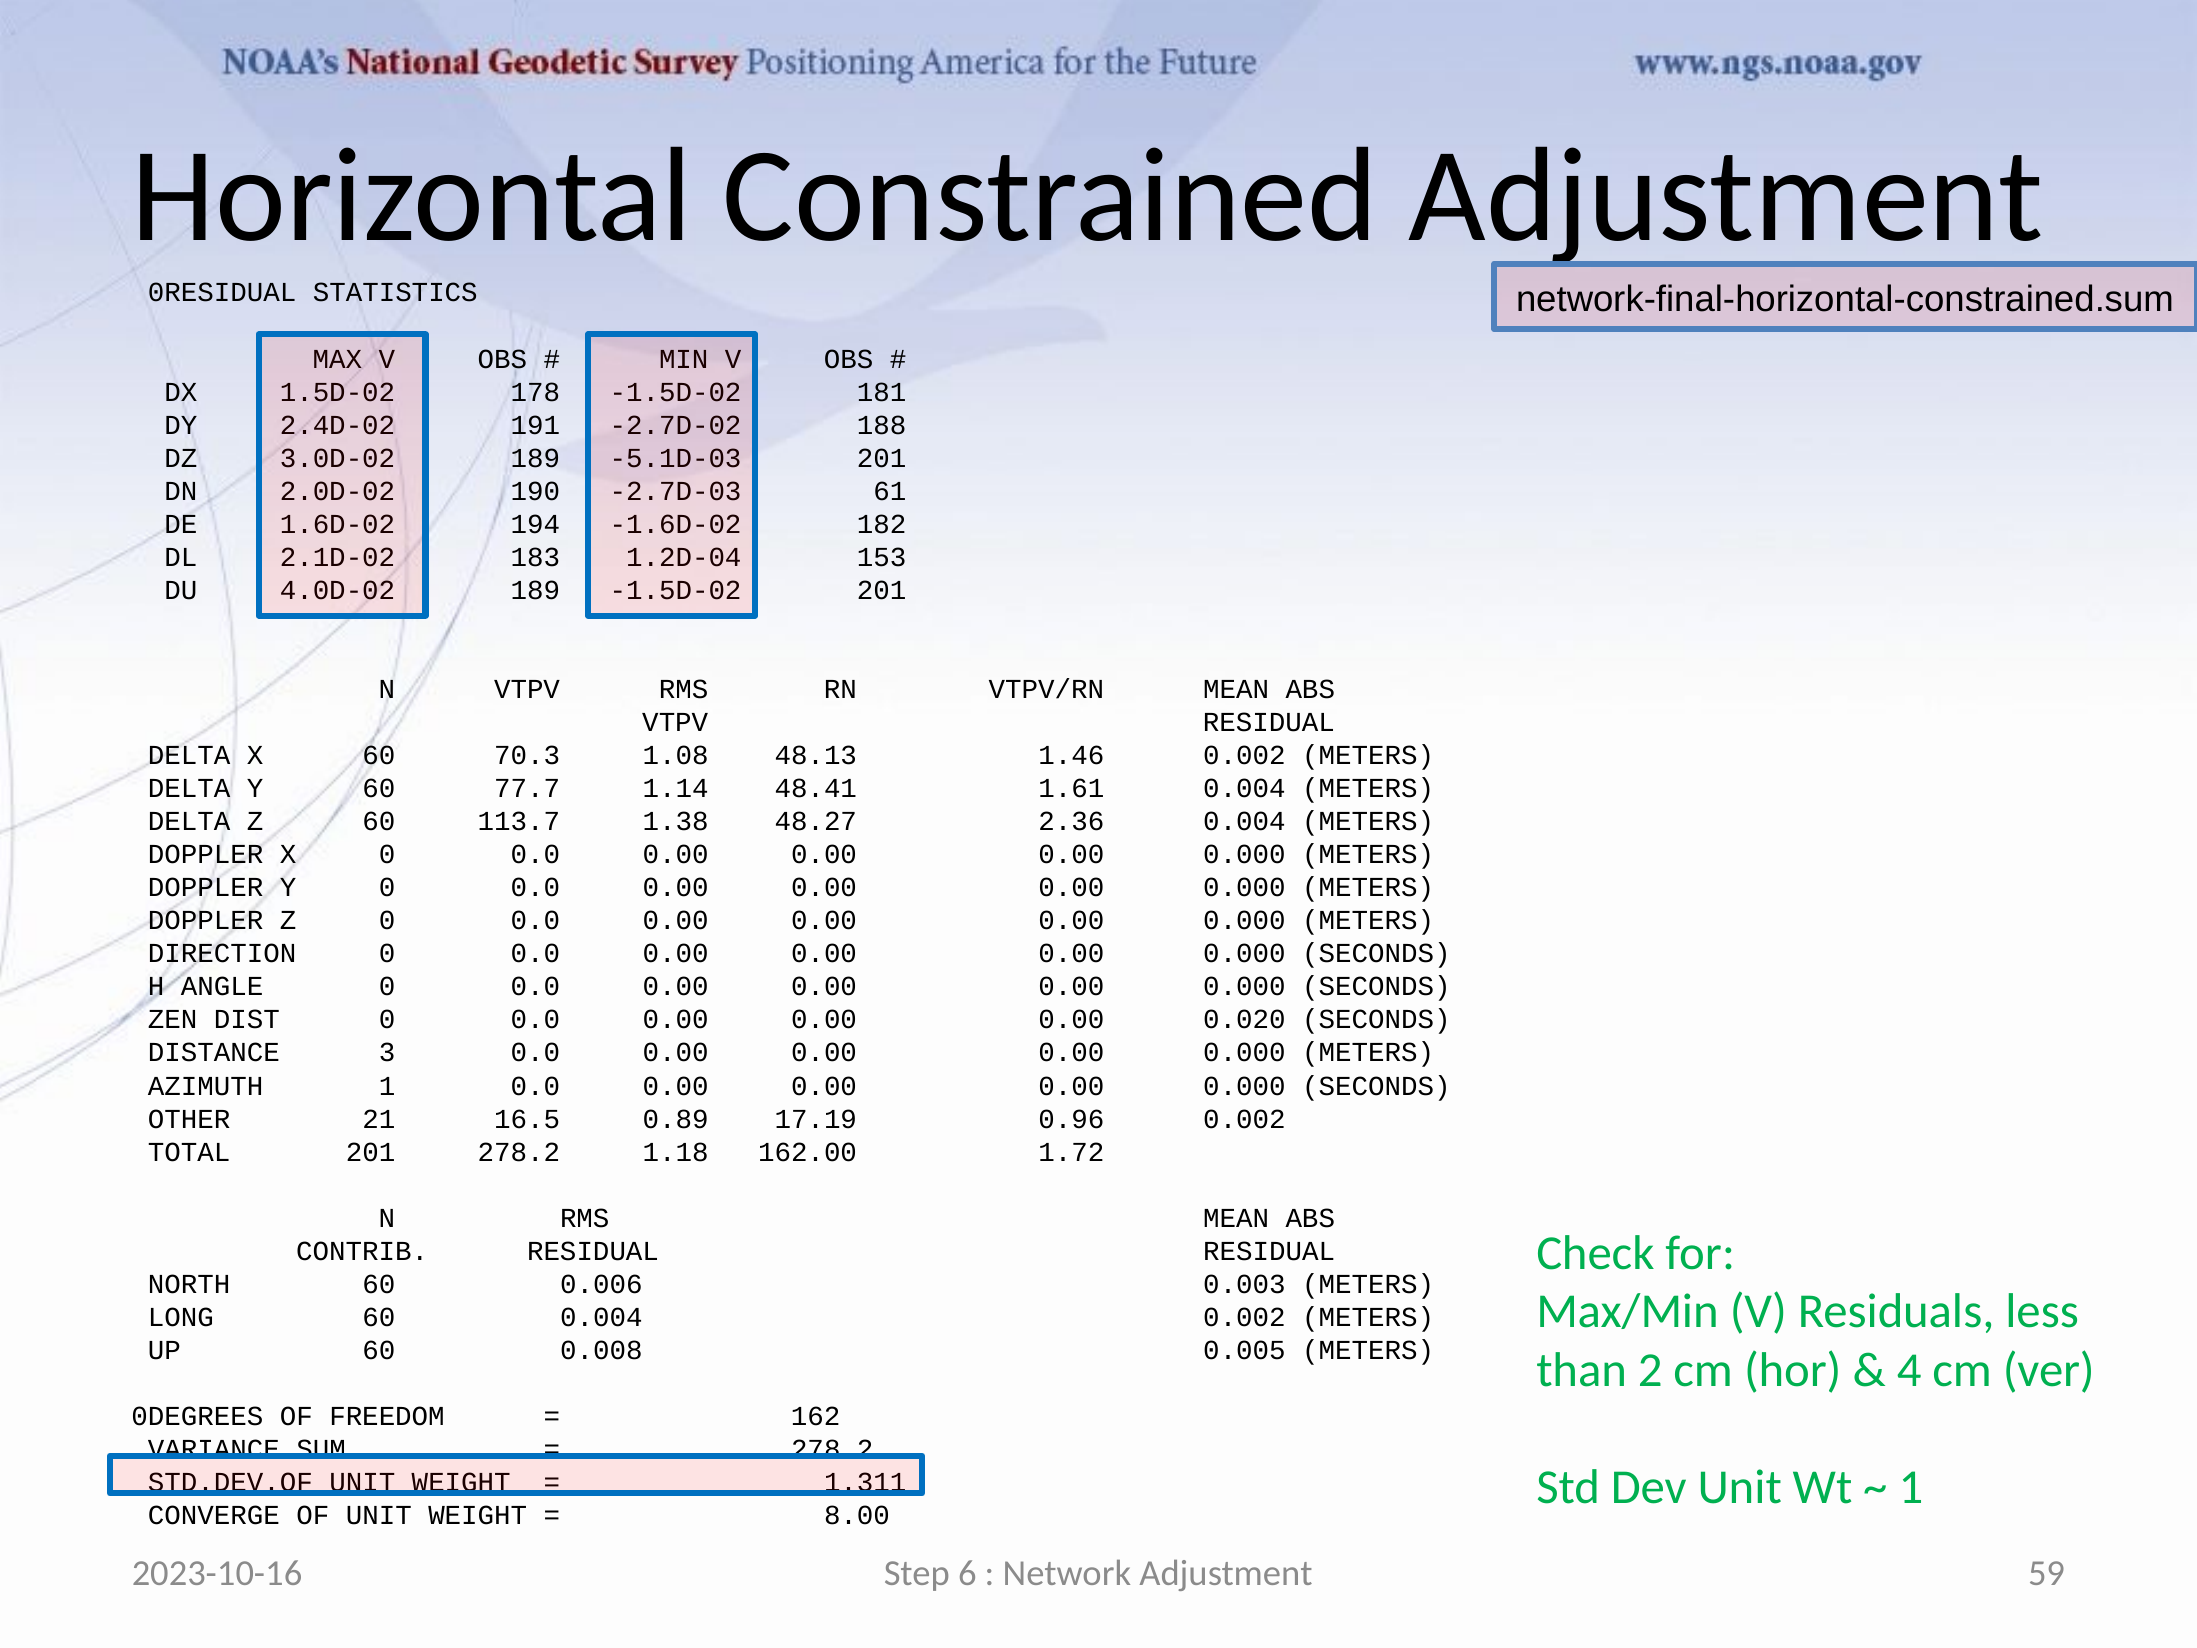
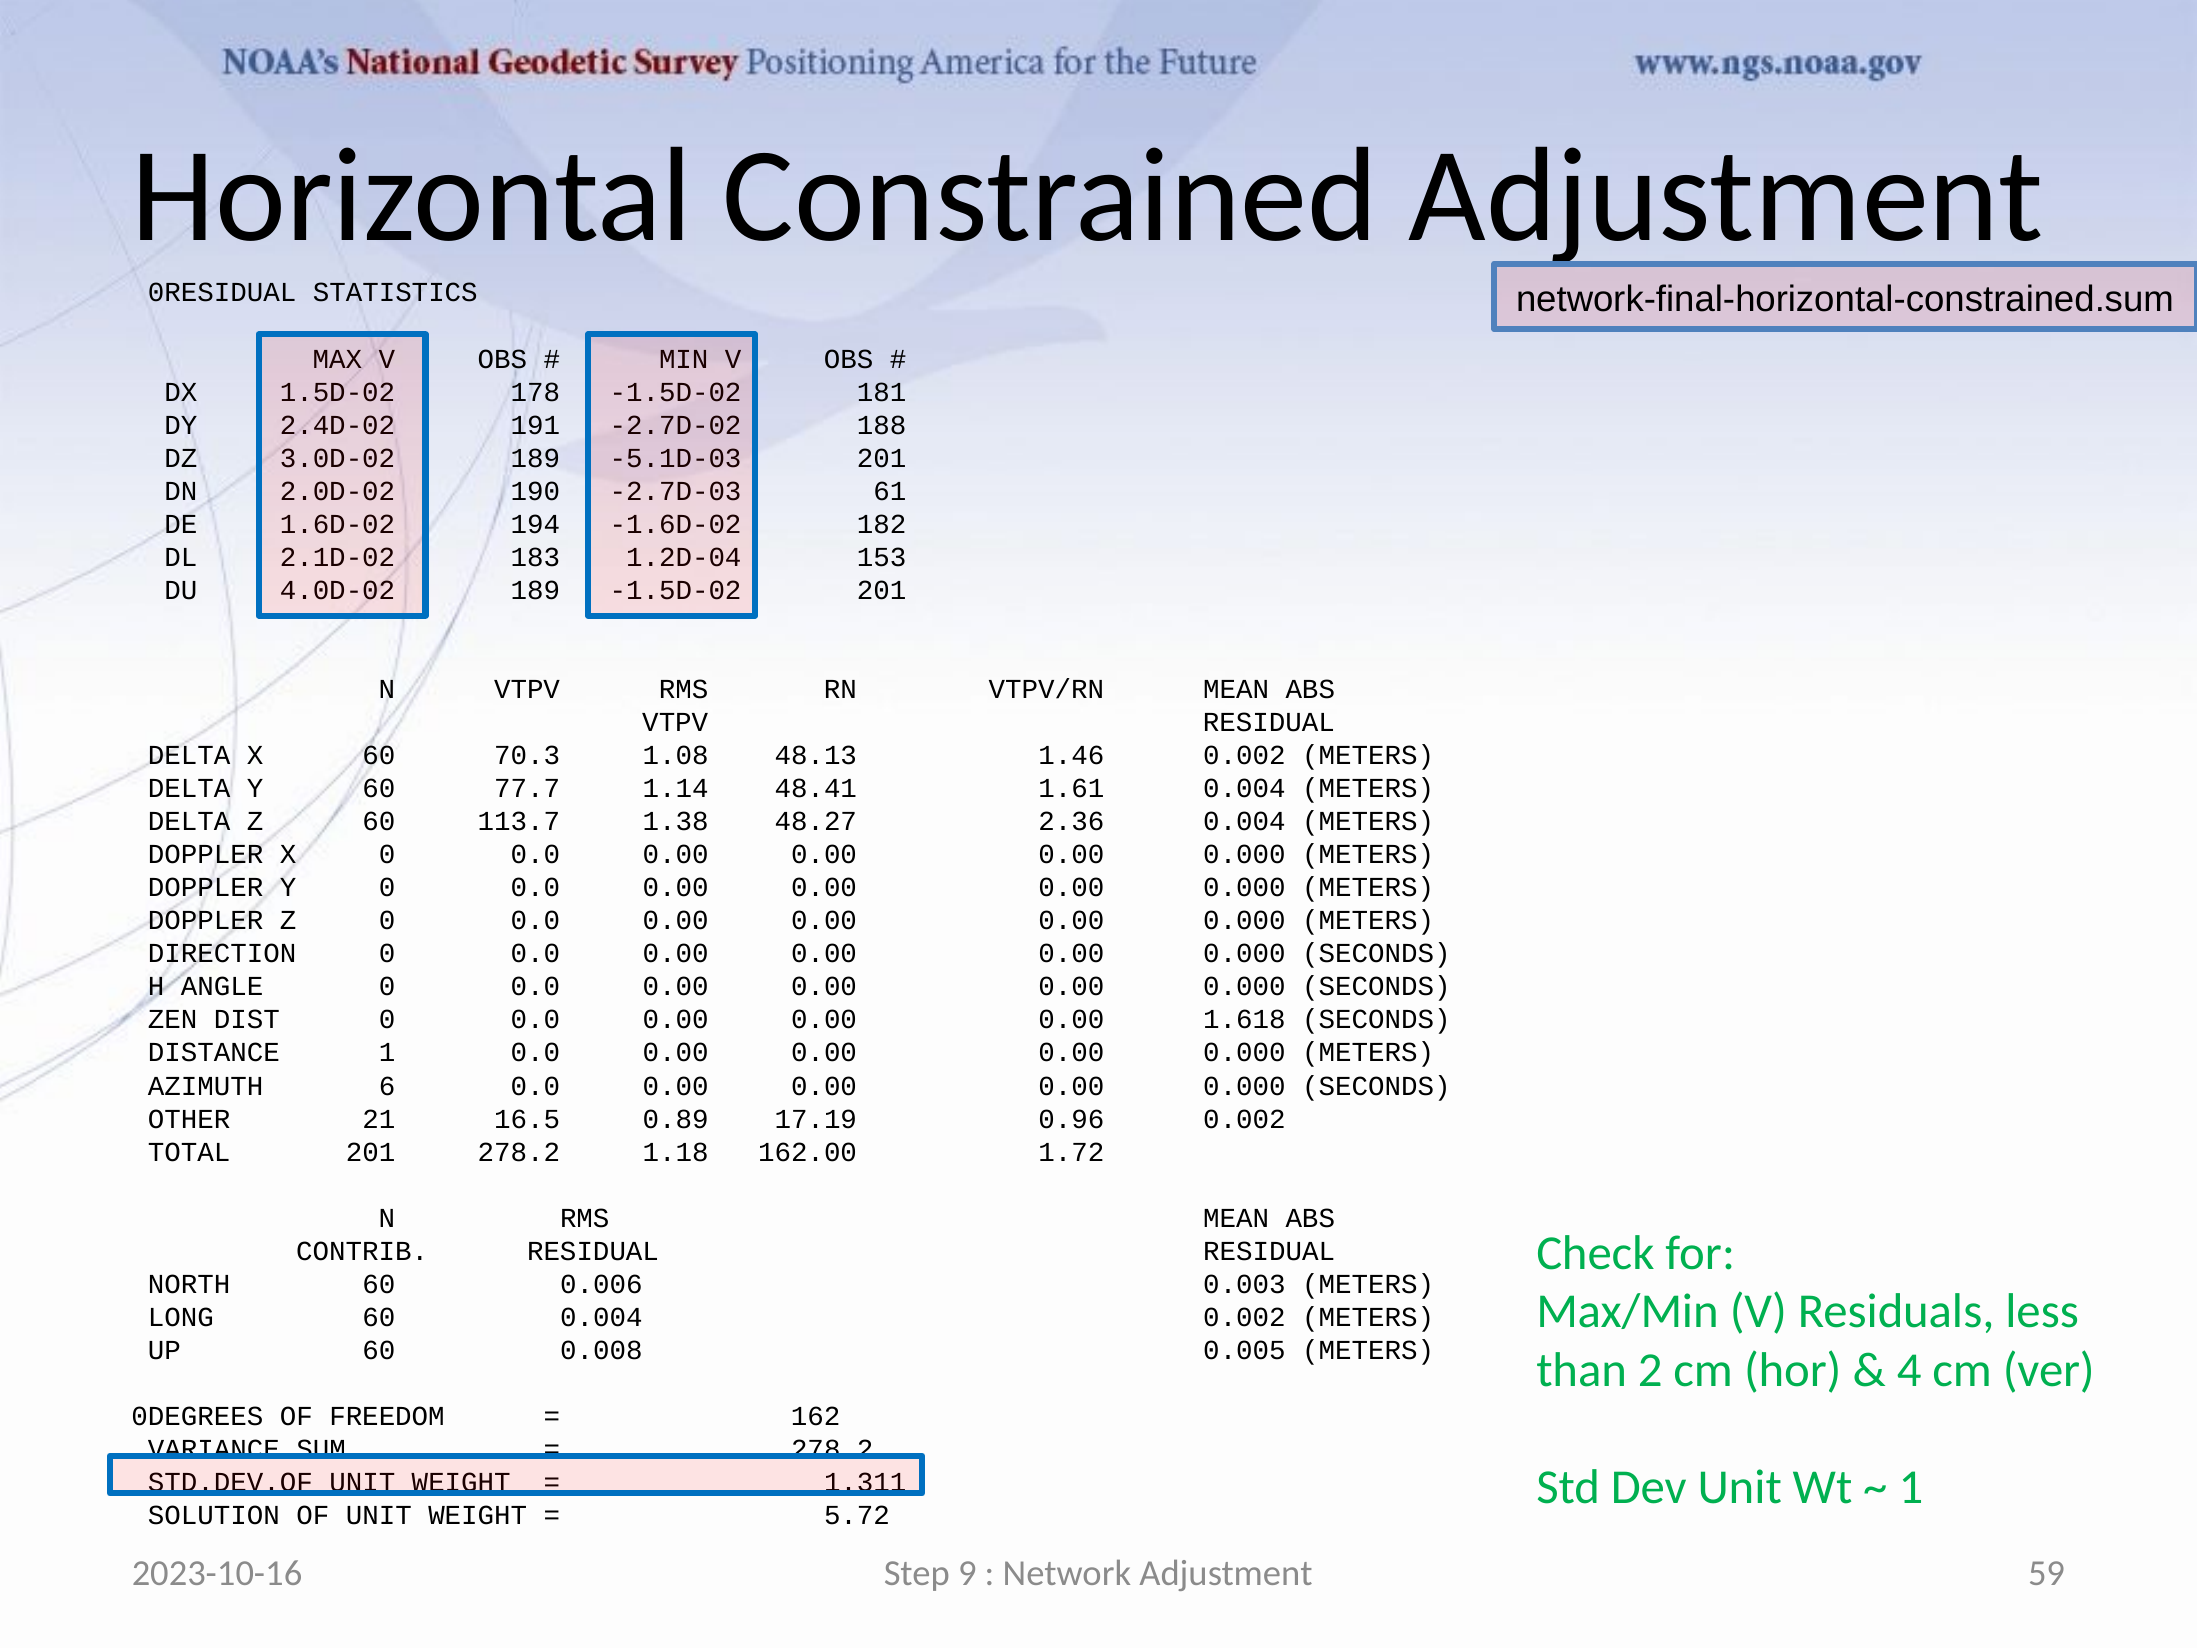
0.020: 0.020 -> 1.618 (1244, 1020)
DISTANCE 3: 3 -> 1 (387, 1053)
AZIMUTH 1: 1 -> 6 (387, 1086)
CONVERGE: CONVERGE -> SOLUTION (214, 1515)
8.00: 8.00 -> 5.72 (857, 1515)
6: 6 -> 9 (967, 1574)
